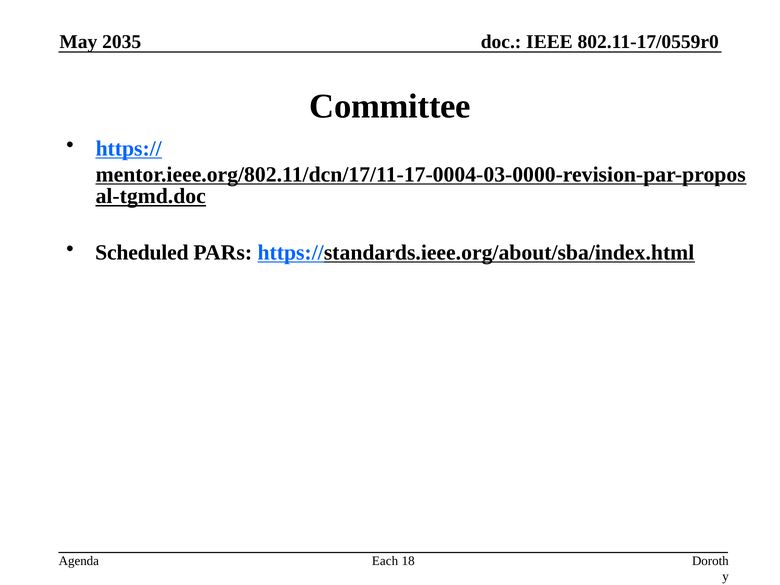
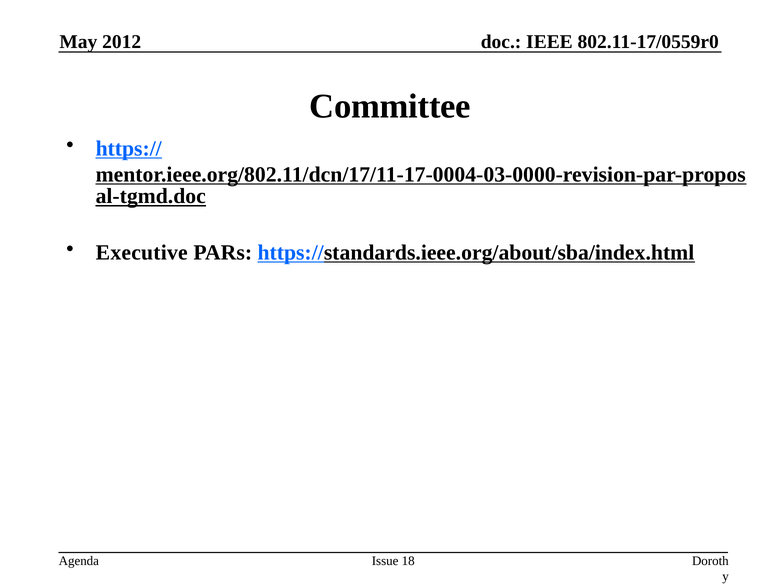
2035: 2035 -> 2012 (122, 42)
Scheduled: Scheduled -> Executive (142, 252)
Each: Each -> Issue (385, 561)
